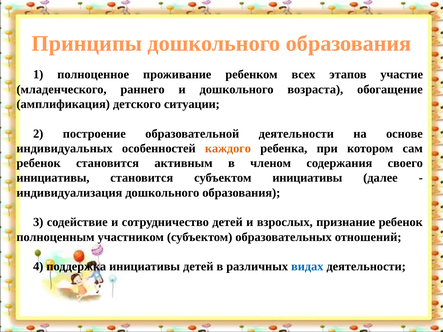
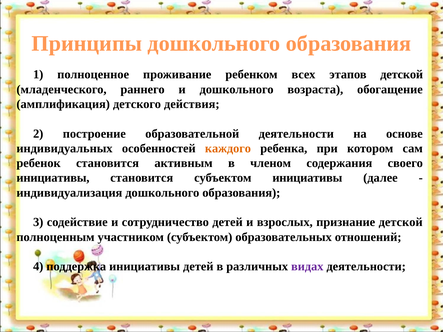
этапов участие: участие -> детской (402, 75)
ситуации: ситуации -> действия (192, 104)
признание ребенок: ребенок -> детской (401, 222)
видах colour: blue -> purple (307, 267)
